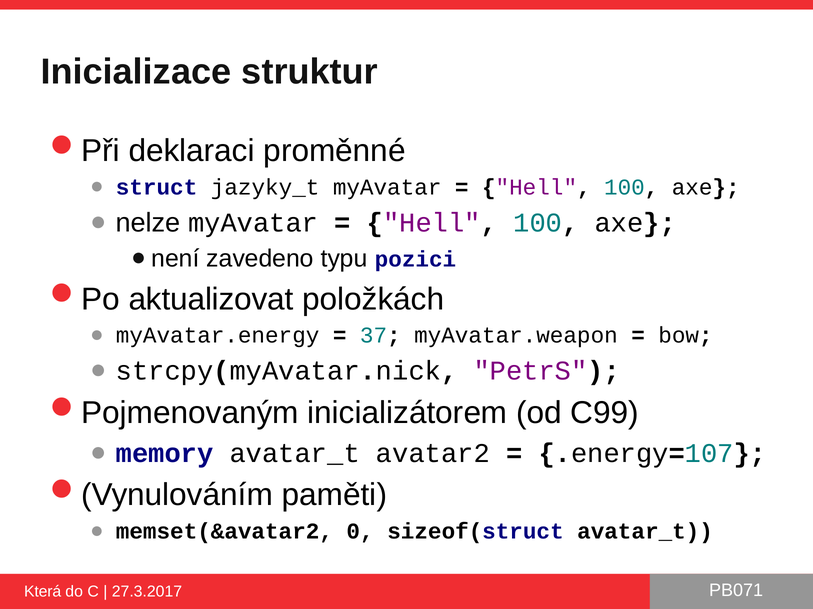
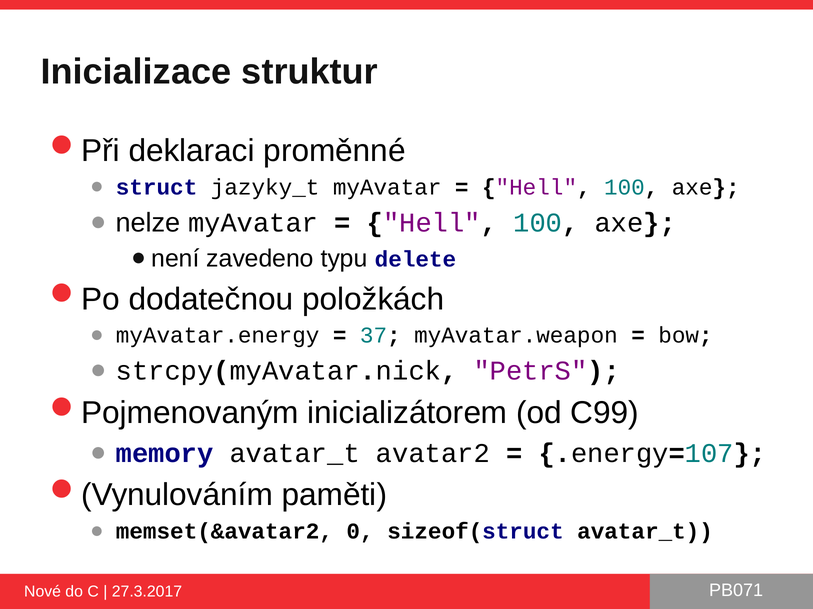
pozici: pozici -> delete (415, 260)
aktualizovat: aktualizovat -> dodatečnou (211, 299)
Která: Která -> Nové (43, 592)
